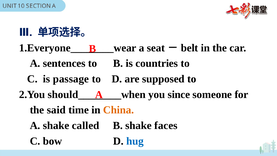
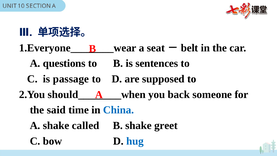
sentences: sentences -> questions (64, 63)
countries: countries -> sentences (157, 63)
since: since -> back (179, 94)
China colour: orange -> blue (119, 110)
faces: faces -> greet (166, 125)
